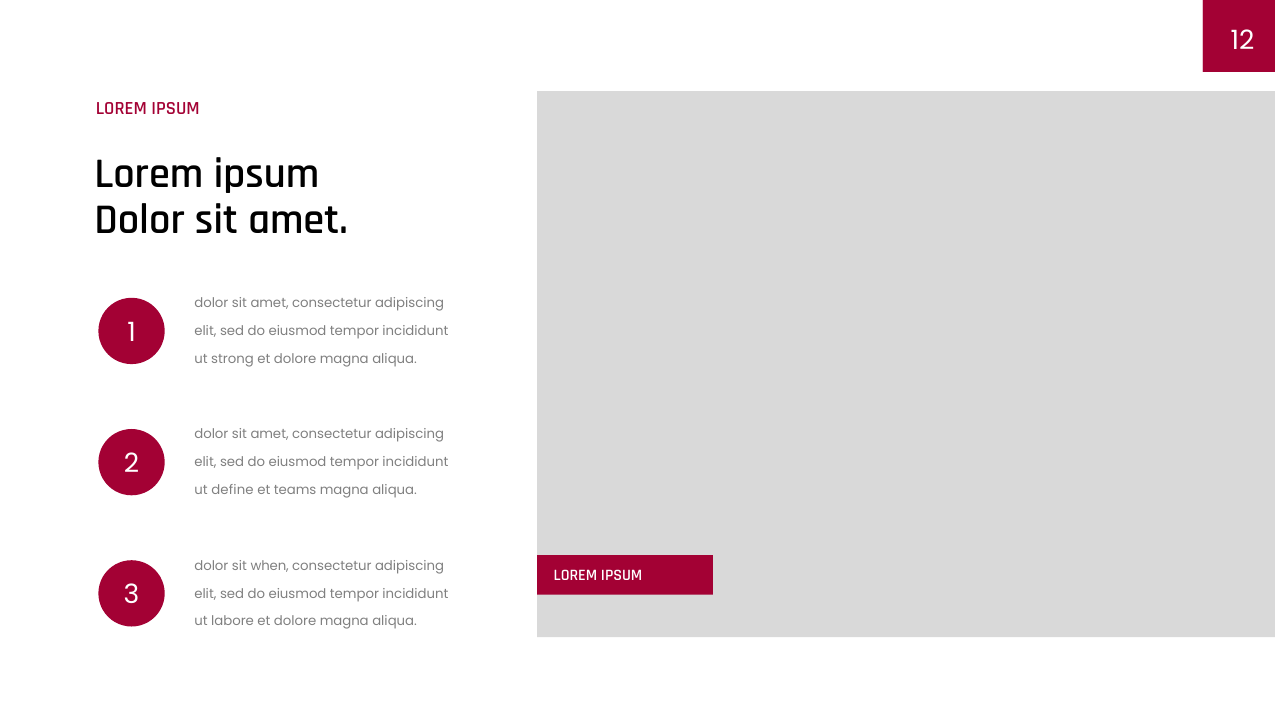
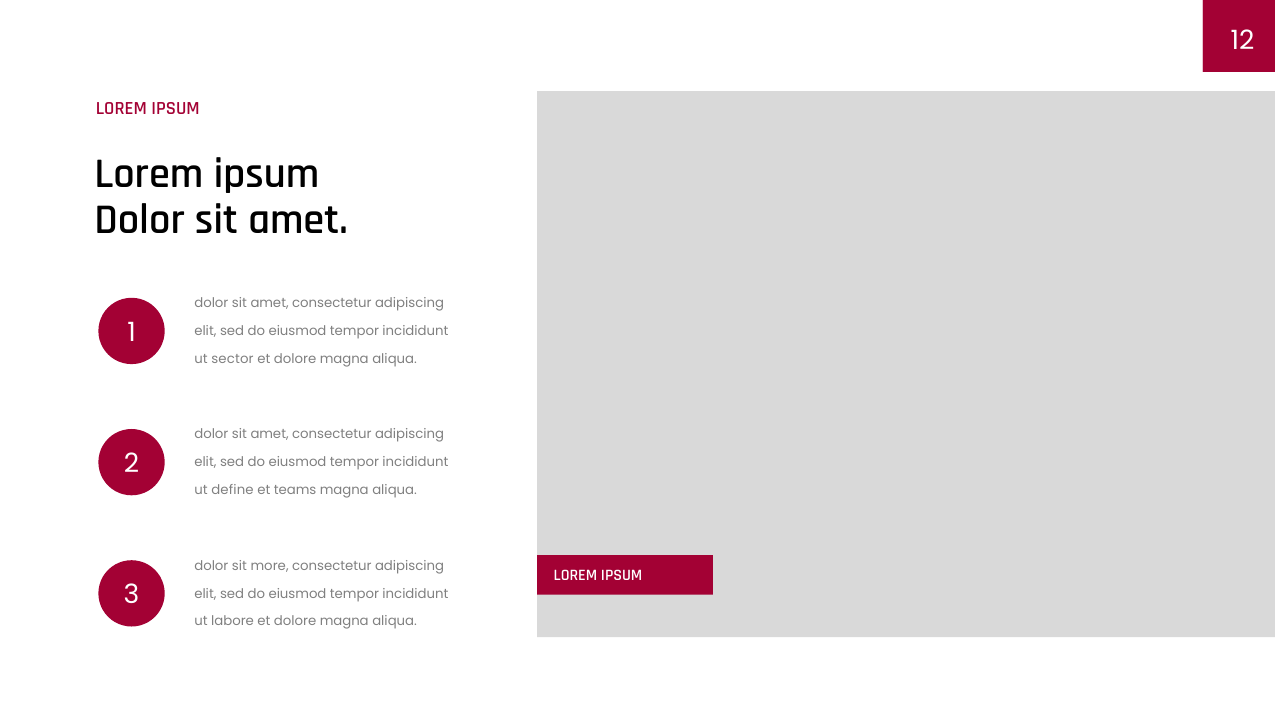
strong: strong -> sector (233, 359)
when: when -> more (270, 566)
